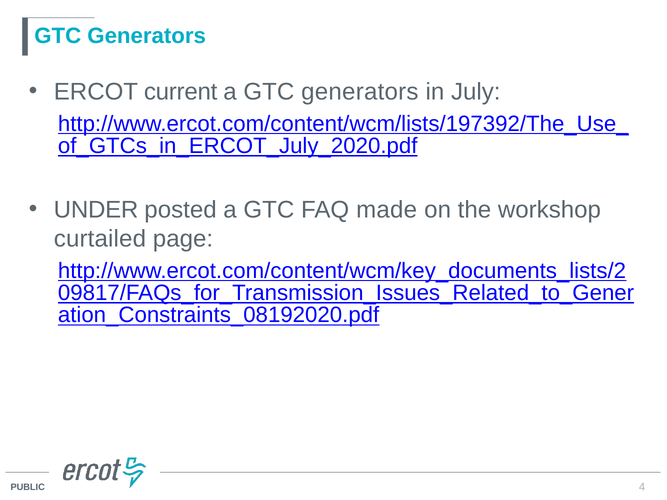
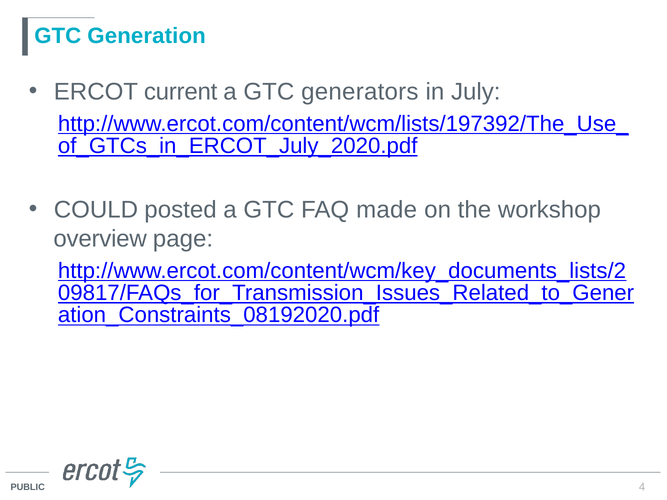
Generators: Generators -> Generation (147, 36)
UNDER: UNDER -> COULD (96, 210)
curtailed: curtailed -> overview (100, 239)
